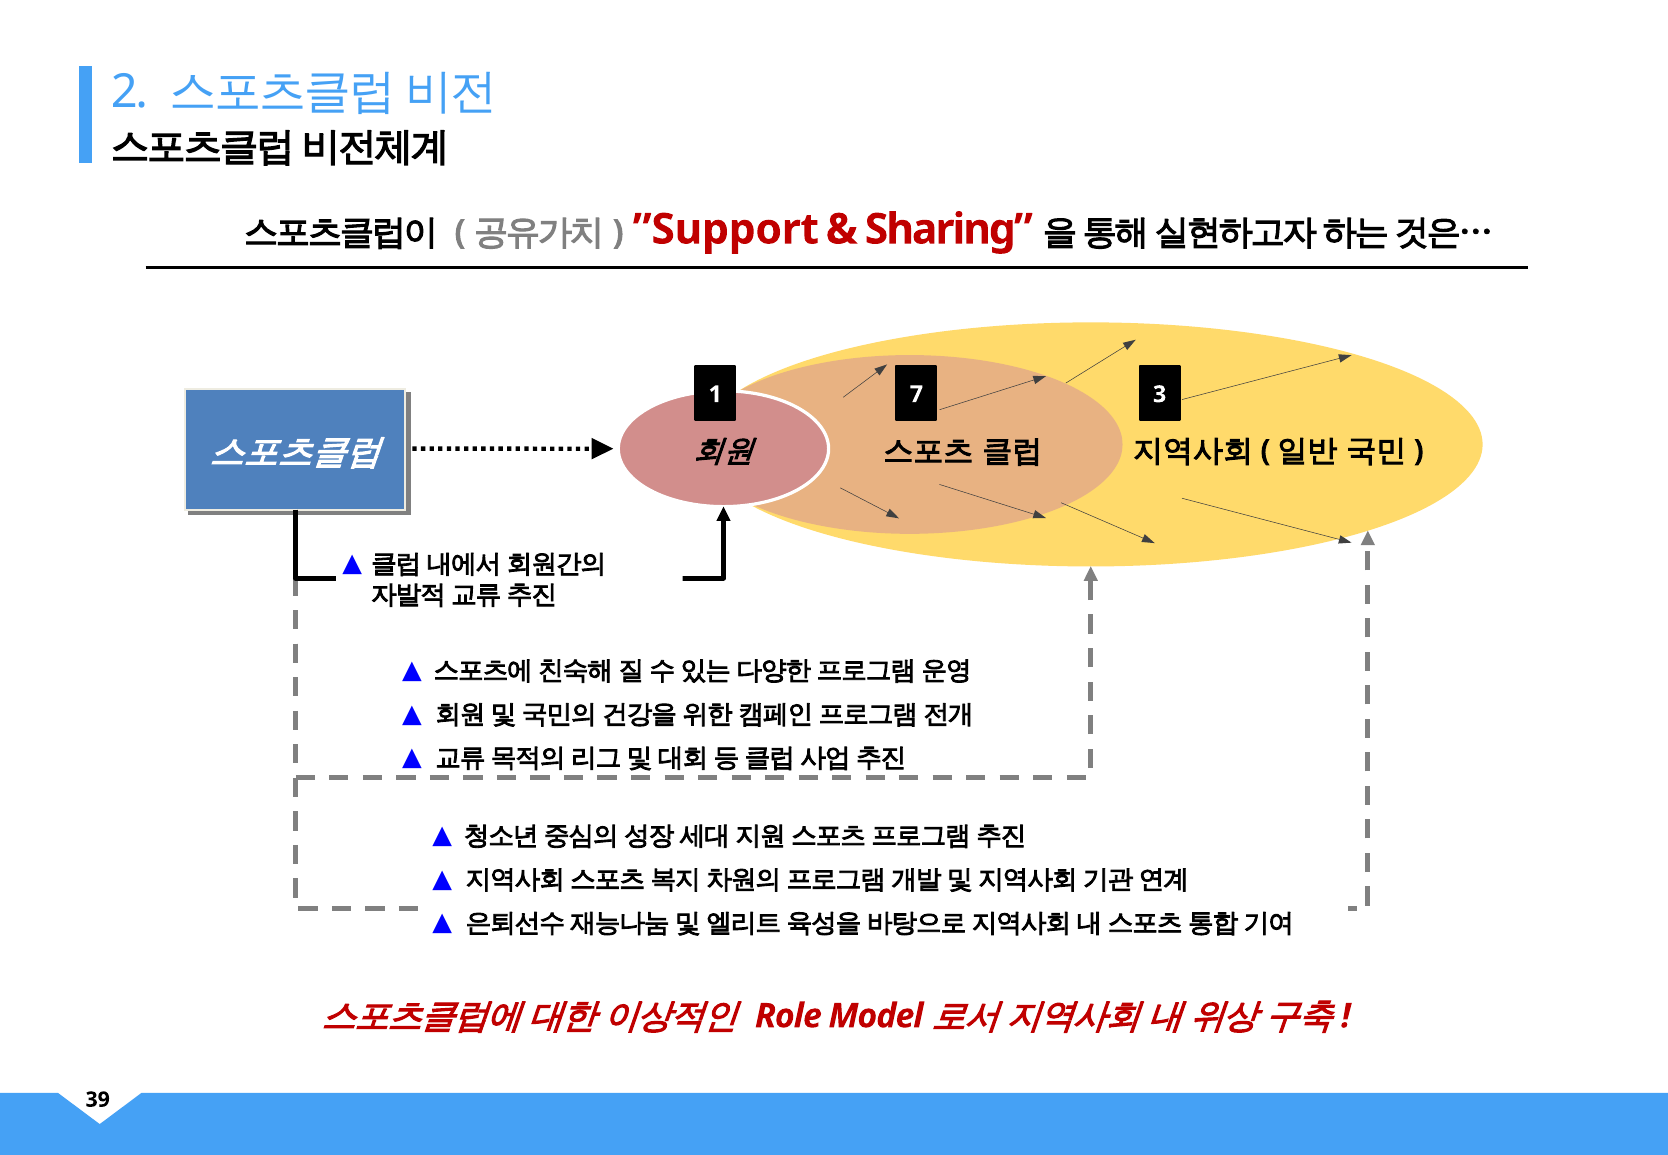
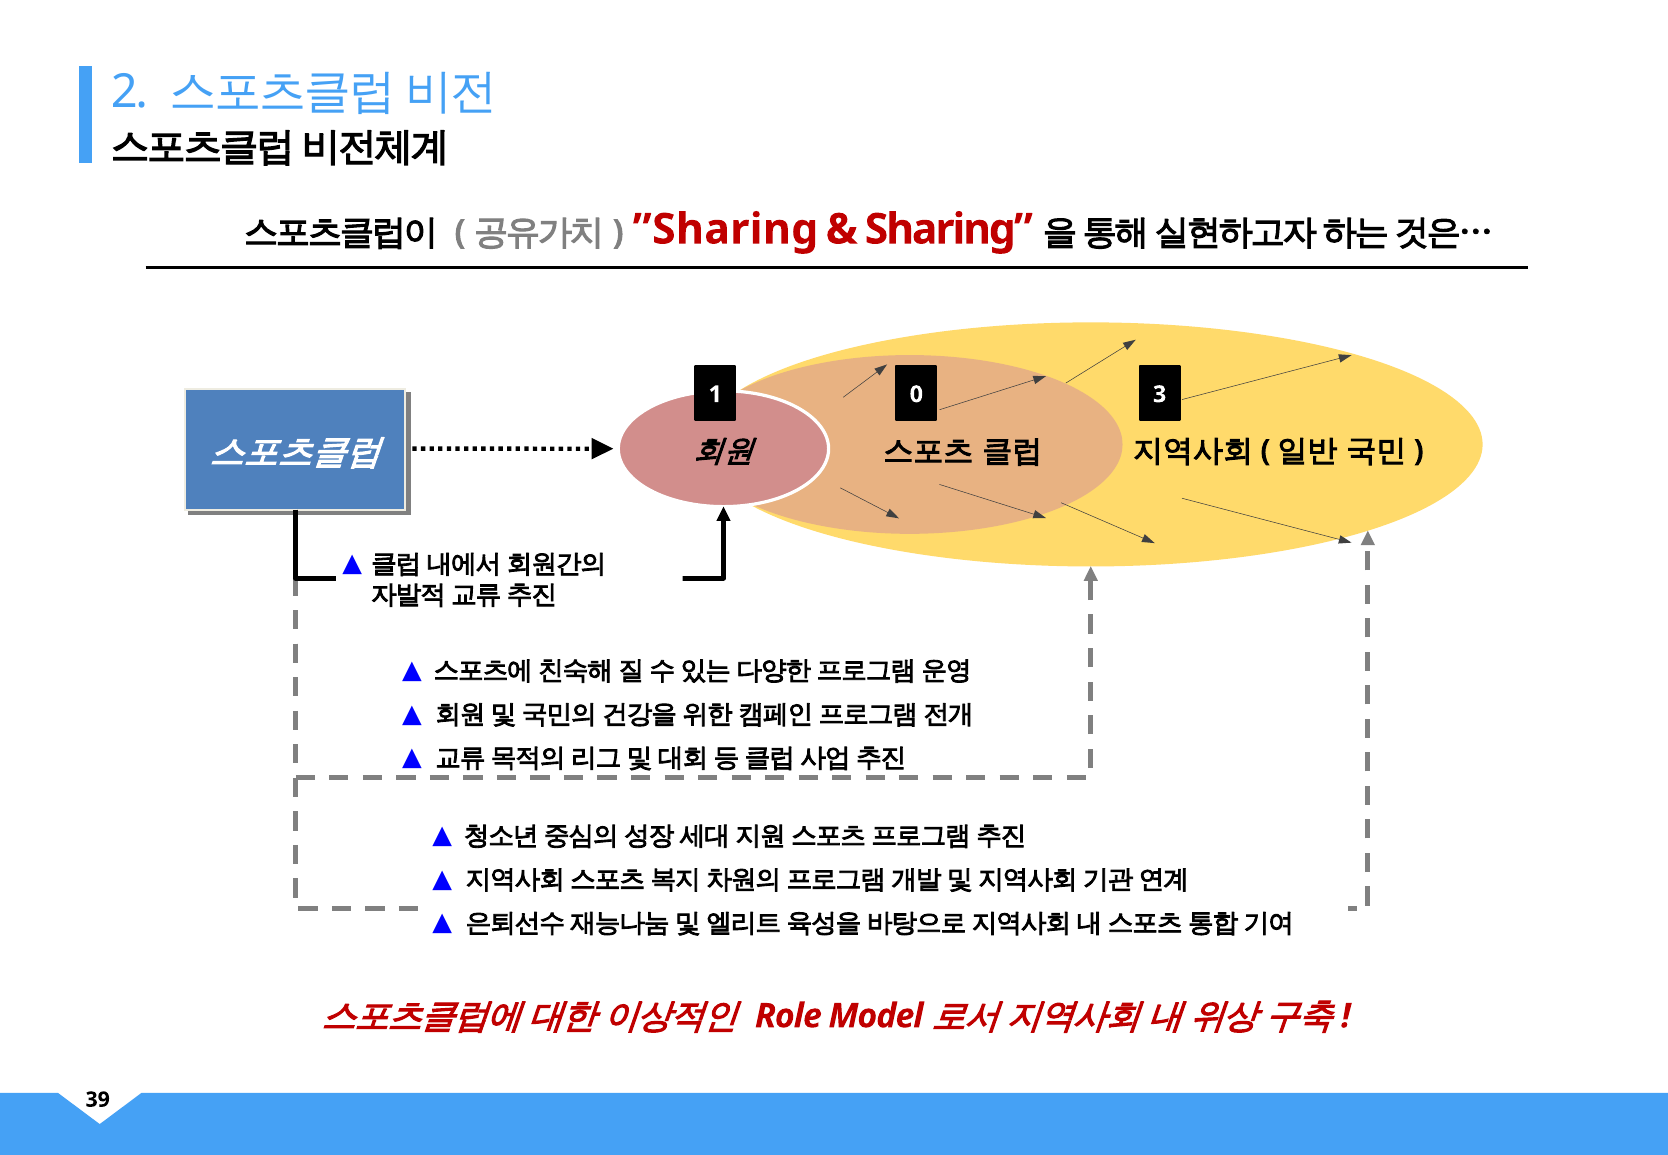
”Support: ”Support -> ”Sharing (725, 229)
7: 7 -> 0 (916, 394)
